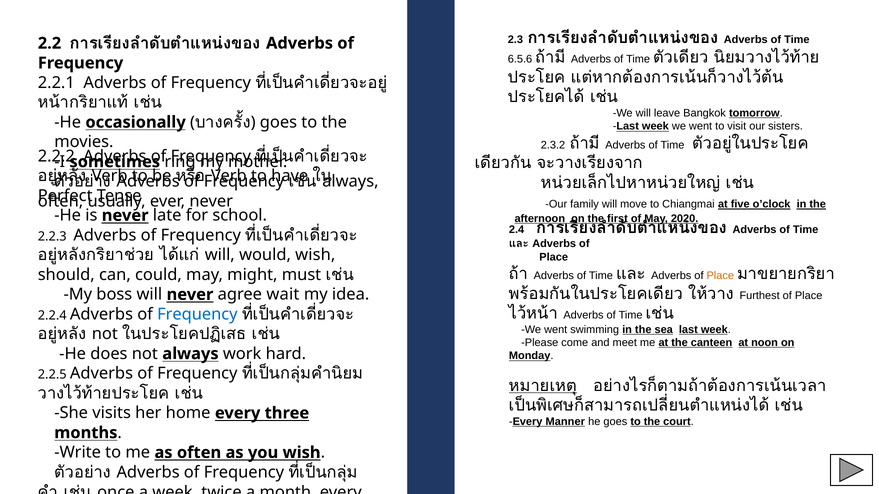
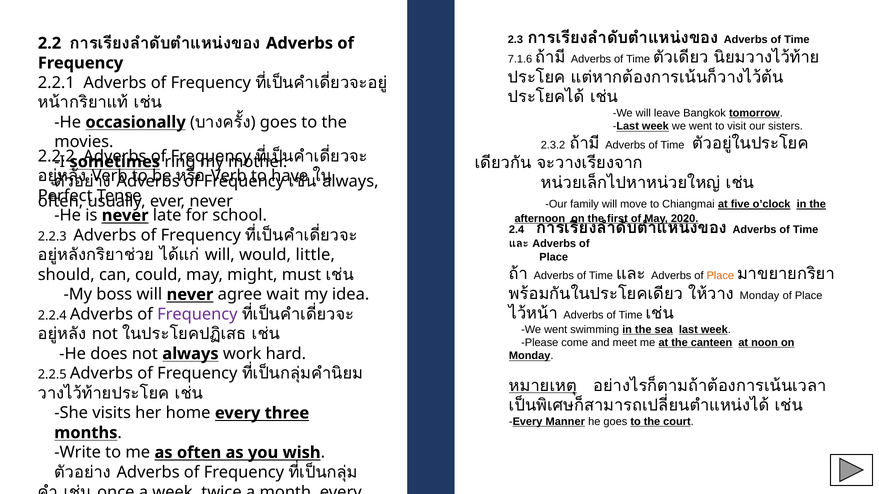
6.5.6: 6.5.6 -> 7.1.6 (520, 59)
would wish: wish -> little (315, 255)
Furthest: Furthest -> Monday (760, 296)
Frequency colour: blue -> purple (197, 315)
